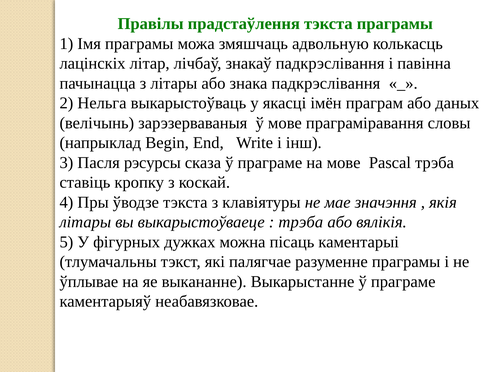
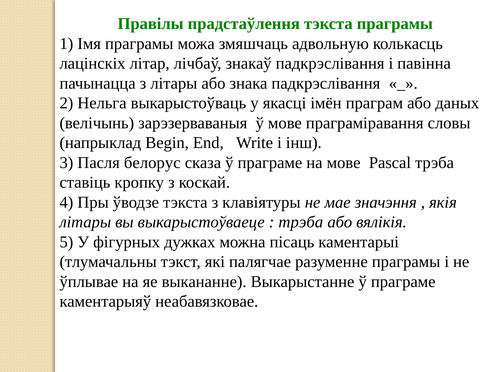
рэсурсы: рэсурсы -> белорус (152, 163)
